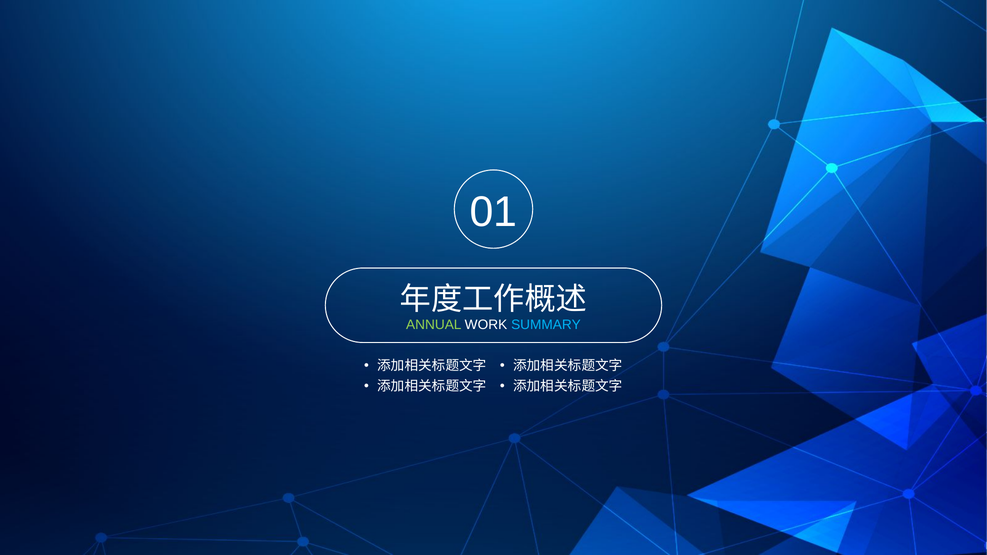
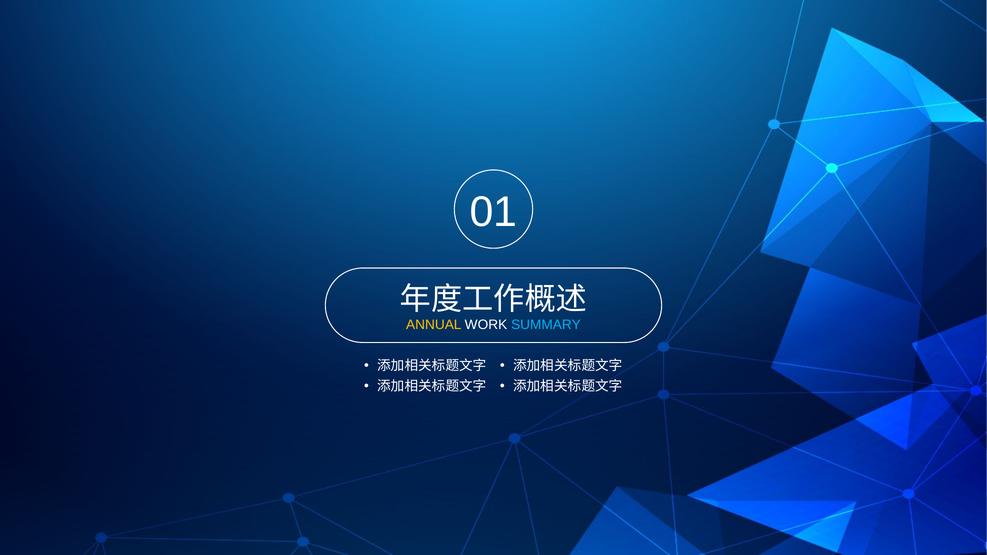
ANNUAL colour: light green -> yellow (434, 325)
